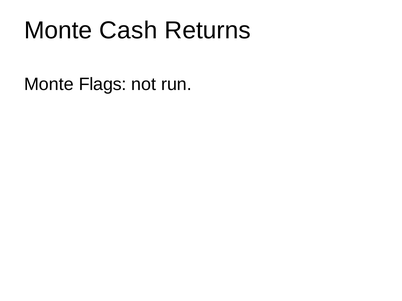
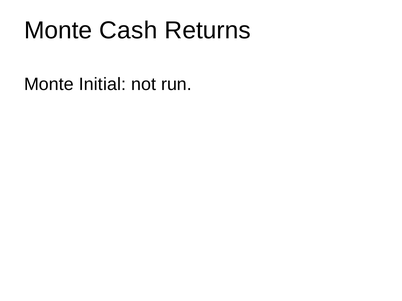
Flags: Flags -> Initial (102, 84)
